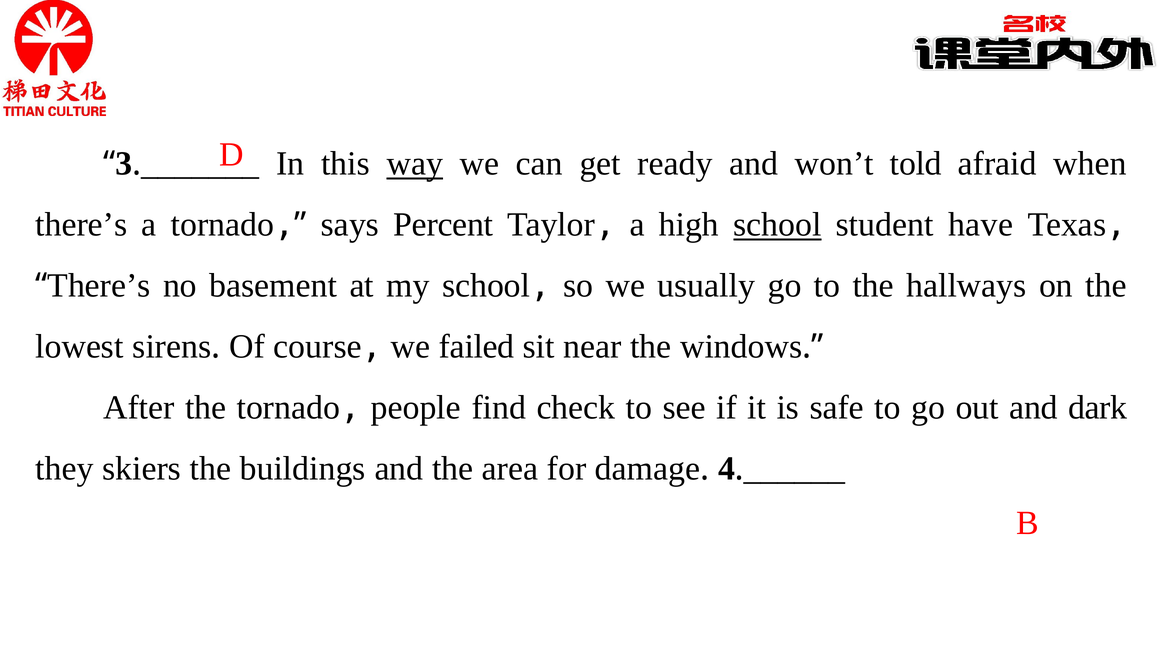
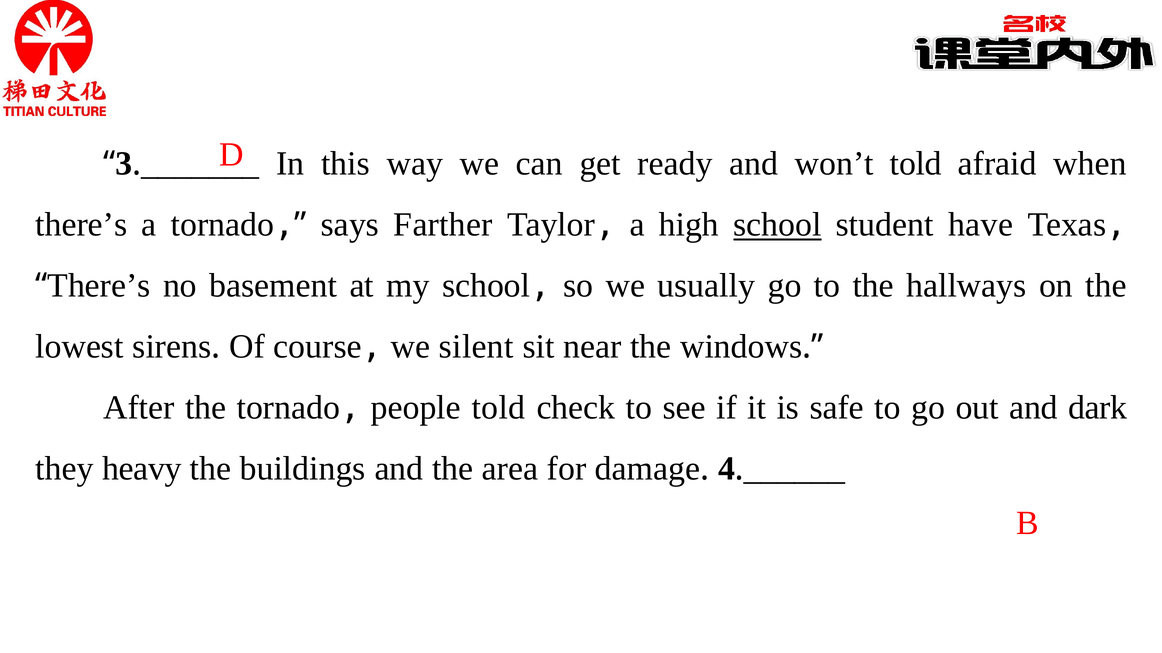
way underline: present -> none (415, 164)
Percent: Percent -> Farther (443, 225)
failed: failed -> silent (476, 347)
people find: find -> told (499, 408)
skiers: skiers -> heavy (142, 469)
